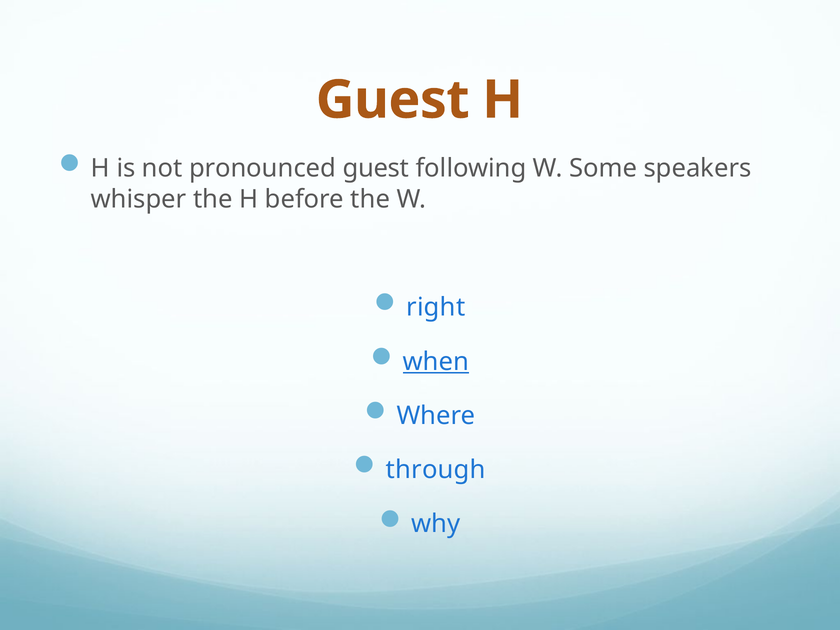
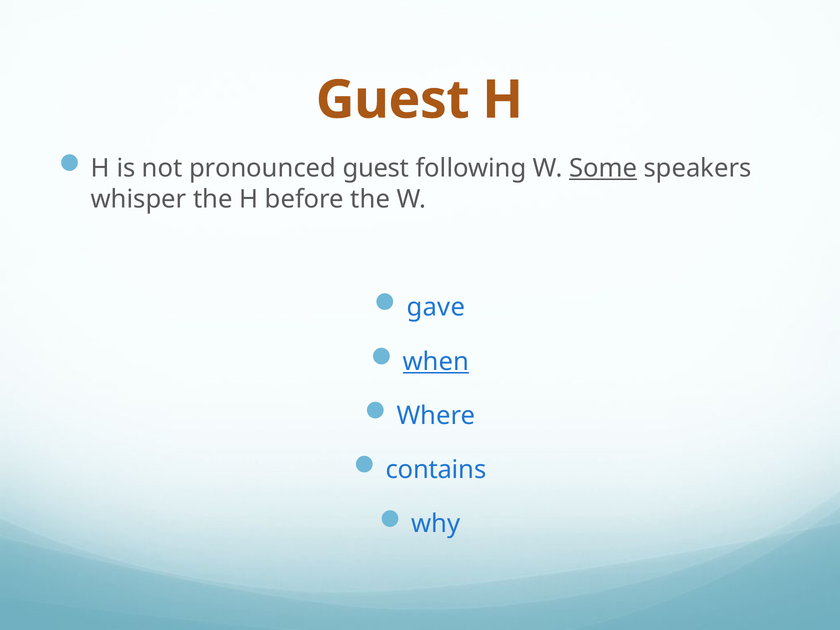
Some underline: none -> present (603, 168)
right: right -> gave (436, 307)
through: through -> contains (436, 470)
